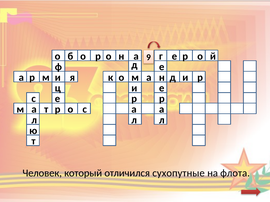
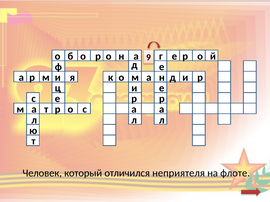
сухопутные: сухопутные -> неприятеля (179, 173)
флота: флота -> флоте (235, 173)
